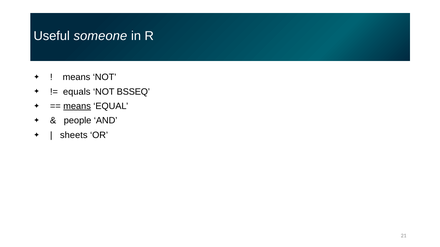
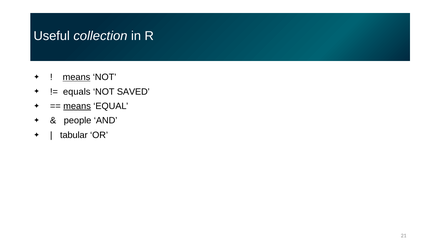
someone: someone -> collection (100, 36)
means underline: none -> present (77, 77)
BSSEQ: BSSEQ -> SAVED (133, 92)
sheets: sheets -> tabular (74, 135)
